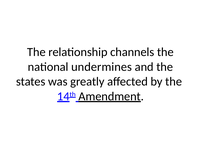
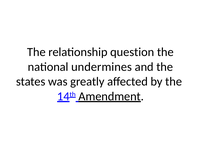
channels: channels -> question (132, 52)
